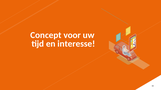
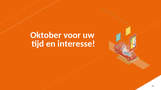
Concept: Concept -> Oktober (46, 35)
